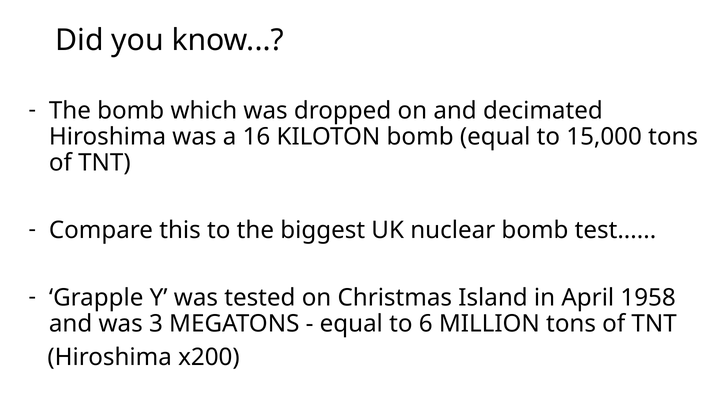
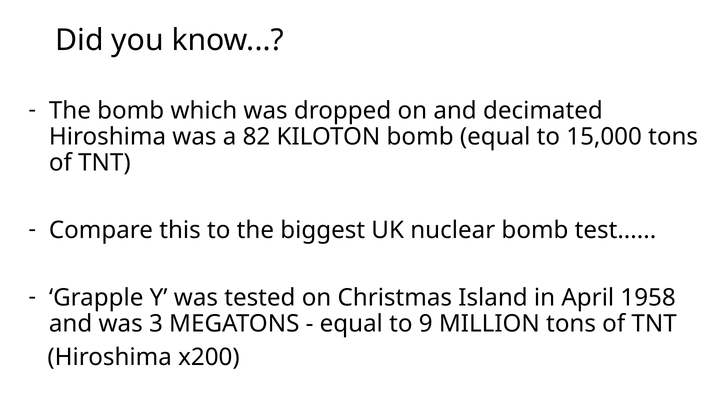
16: 16 -> 82 (257, 137)
6: 6 -> 9 (426, 324)
